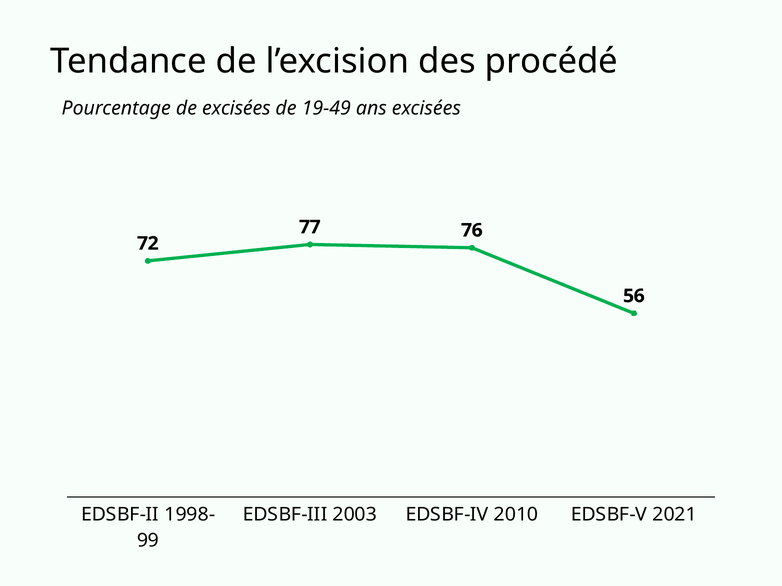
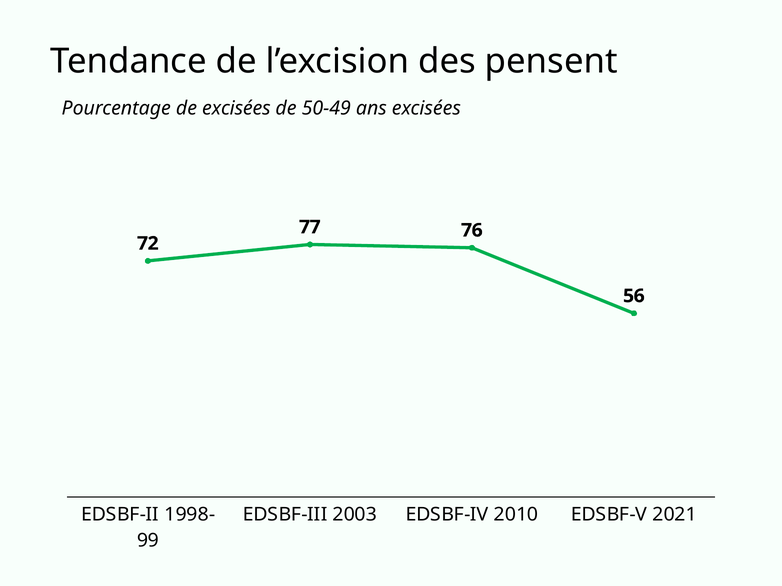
procédé: procédé -> pensent (551, 61)
19-49: 19-49 -> 50-49 (326, 109)
